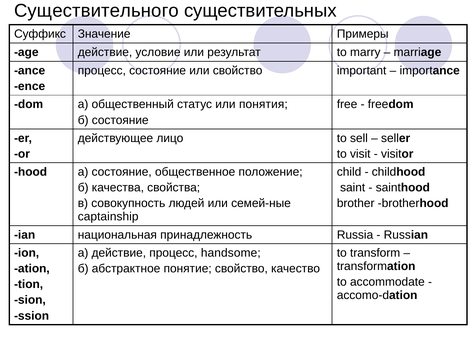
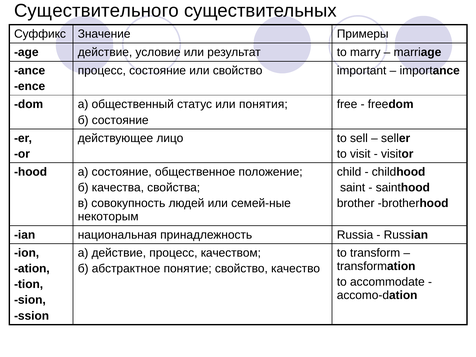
captainship: captainship -> некоторым (108, 217)
handsome: handsome -> качеством (231, 253)
